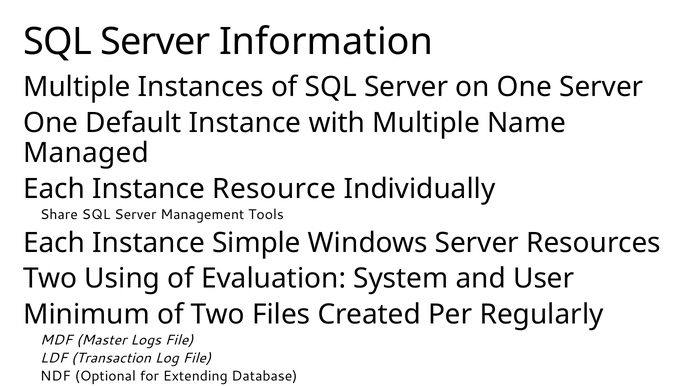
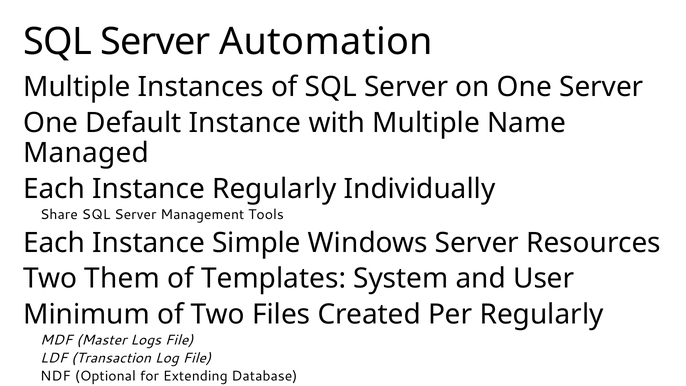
Information: Information -> Automation (326, 42)
Instance Resource: Resource -> Regularly (274, 189)
Using: Using -> Them (122, 279)
Evaluation: Evaluation -> Templates (274, 279)
